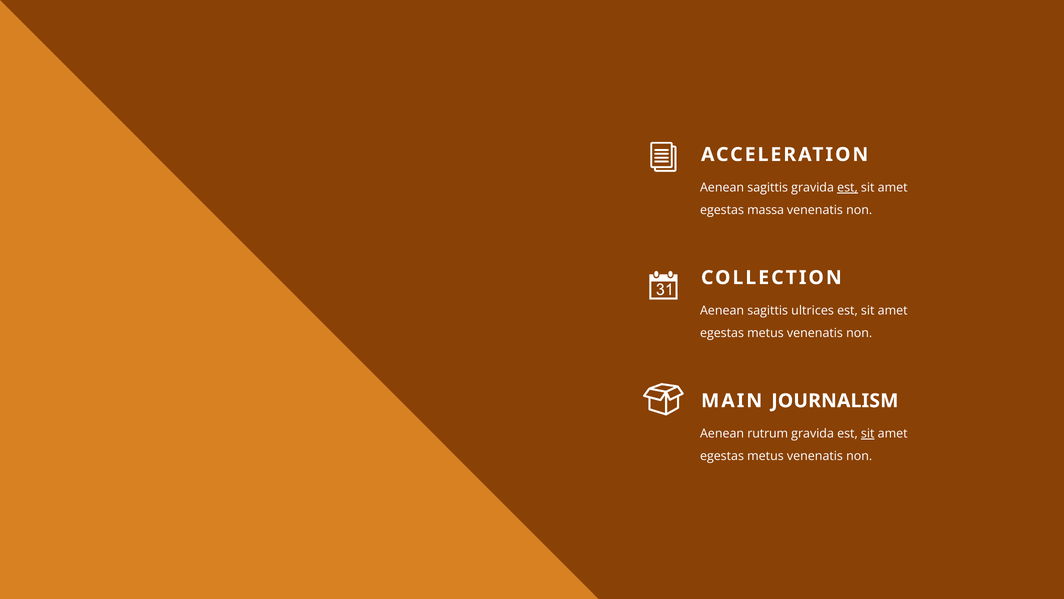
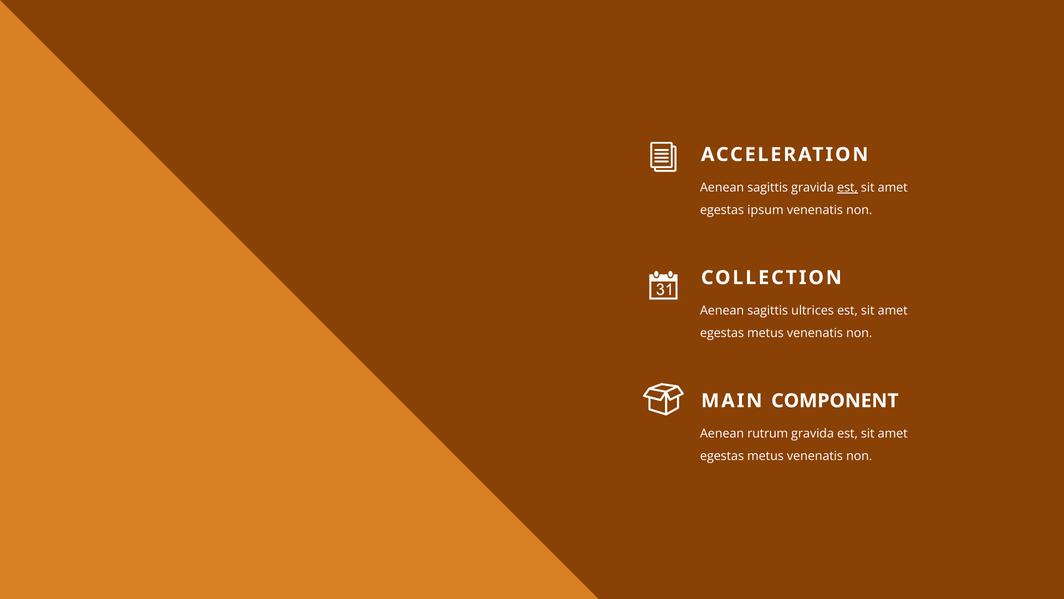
massa: massa -> ipsum (765, 210)
JOURNALISM: JOURNALISM -> COMPONENT (835, 400)
sit underline: present -> none (868, 433)
